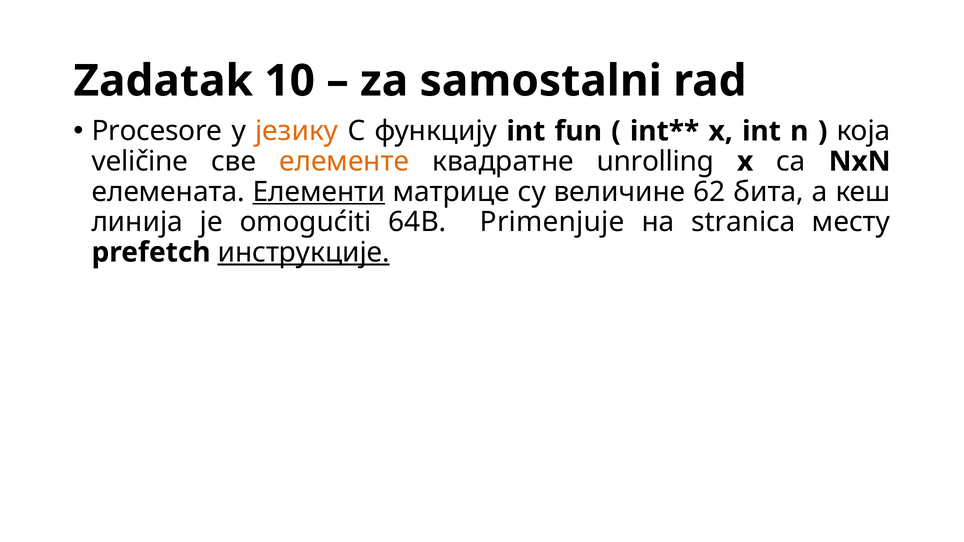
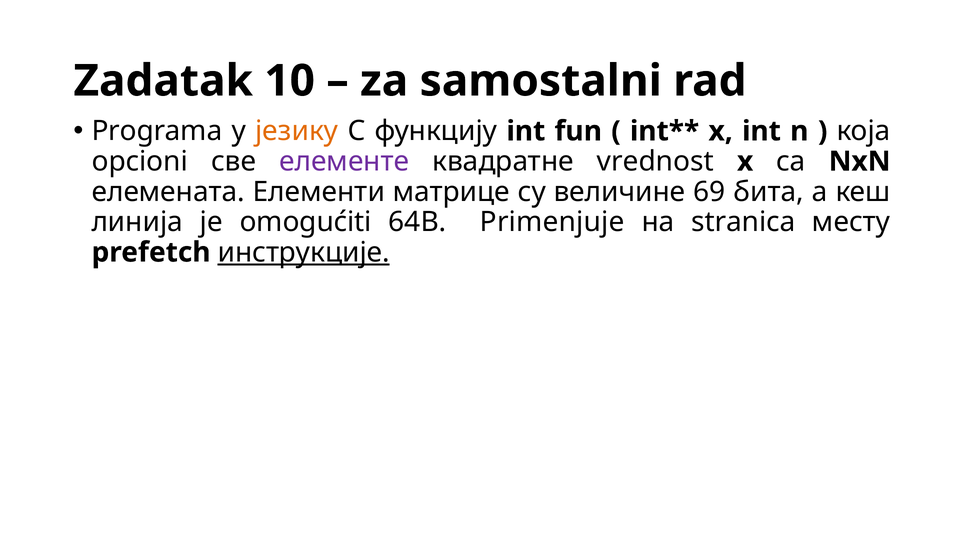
Procesore: Procesore -> Programa (157, 131)
veličine: veličine -> opcioni (140, 162)
елементе colour: orange -> purple (344, 162)
unrolling: unrolling -> vrednost (655, 162)
Елементи underline: present -> none (319, 192)
62: 62 -> 69 (709, 192)
